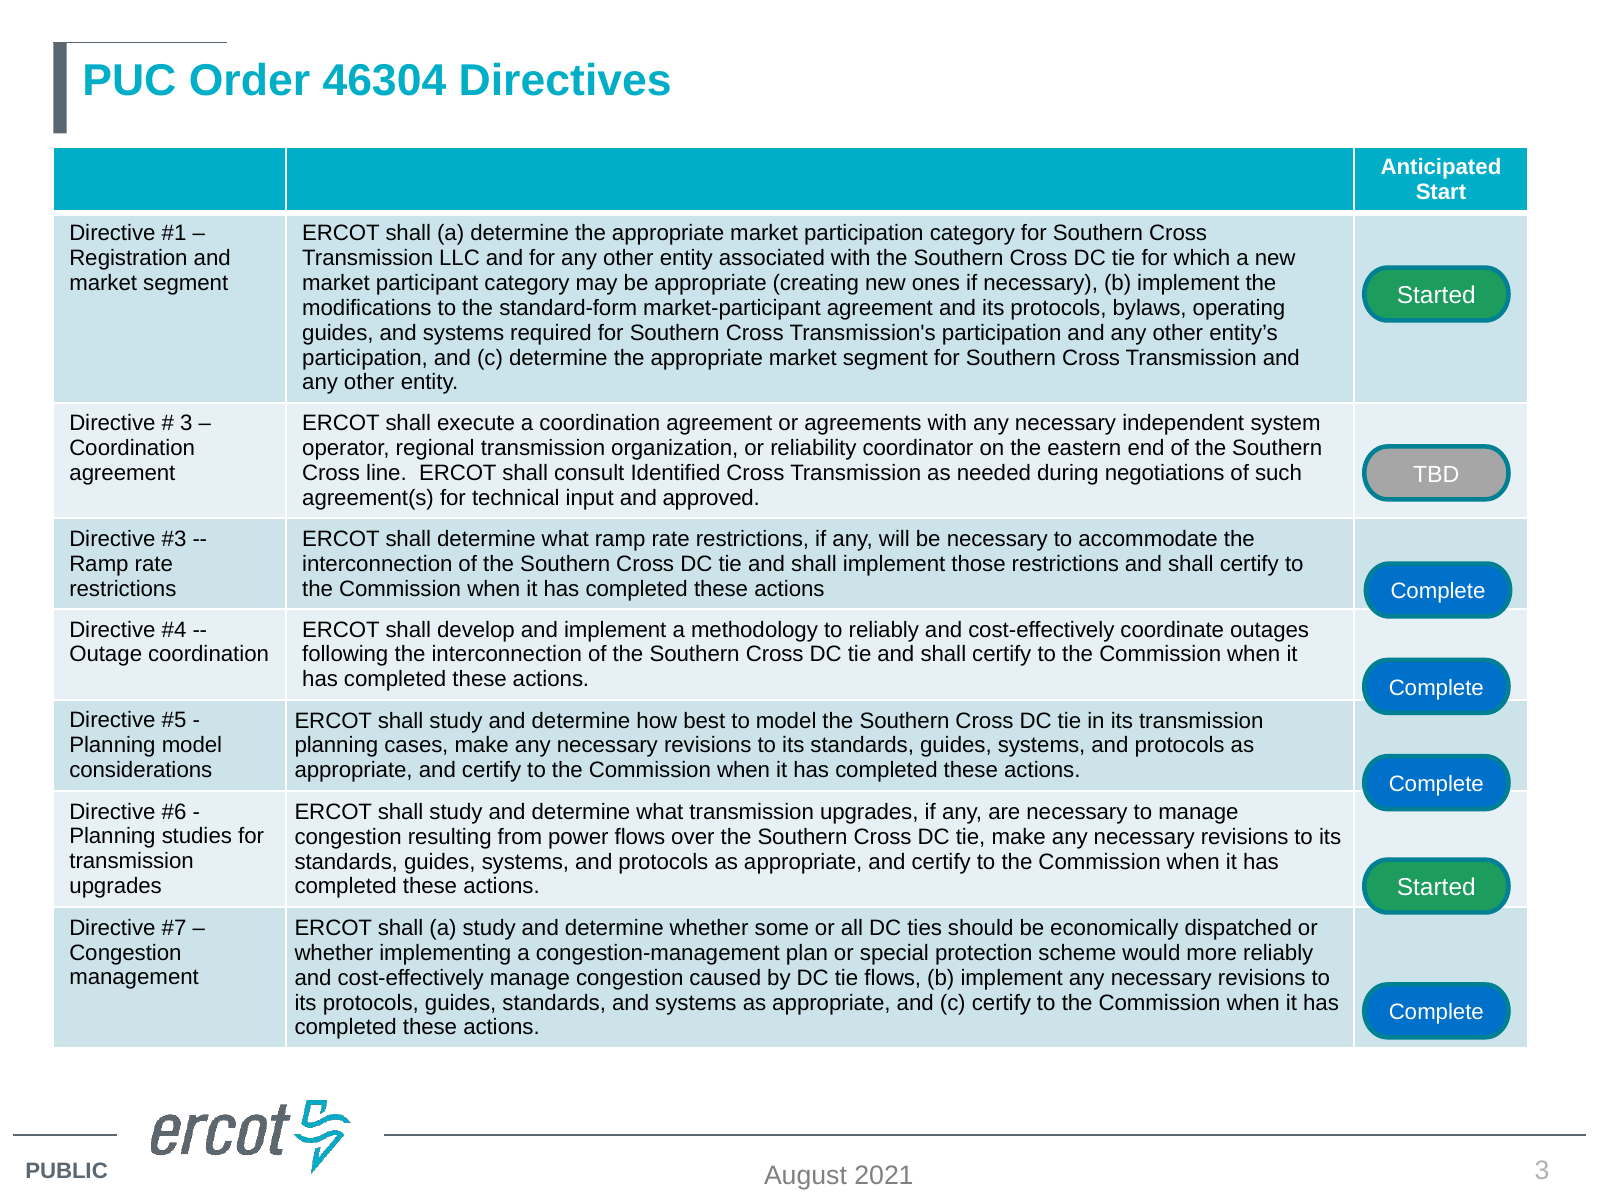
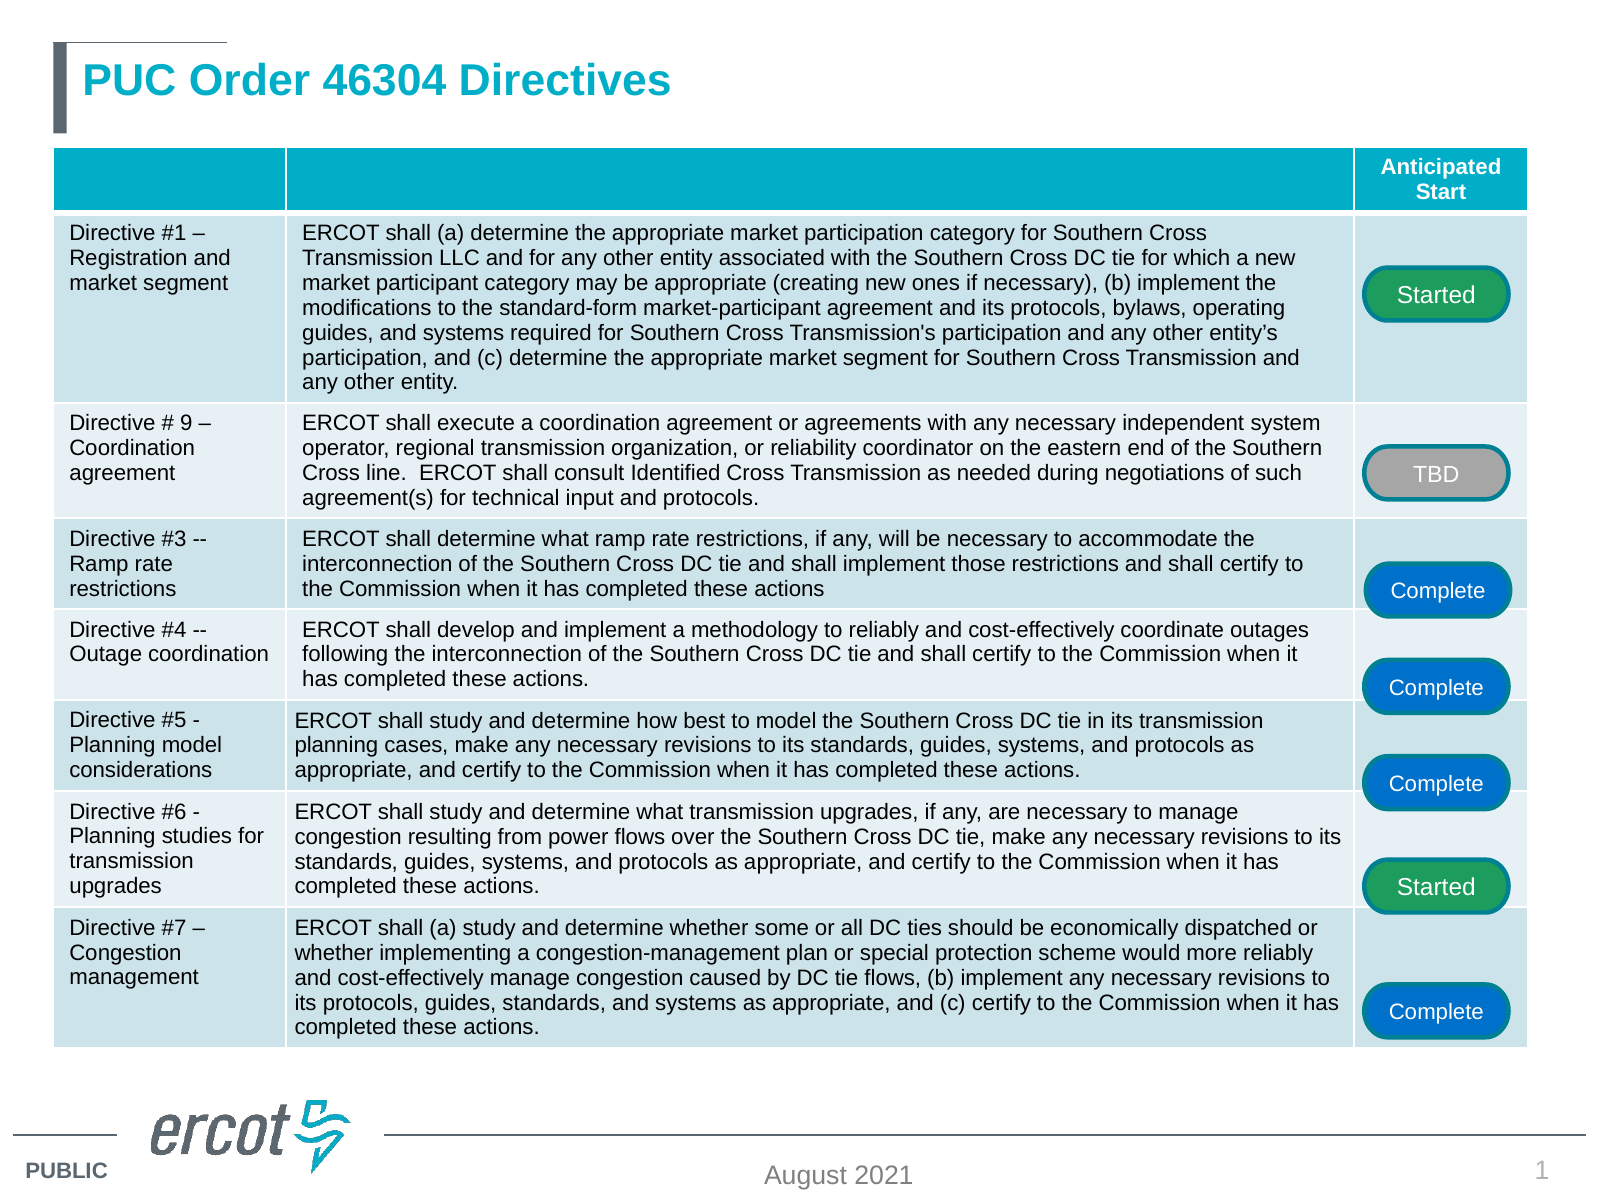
3: 3 -> 9 (186, 423)
input and approved: approved -> protocols (711, 498)
3: 3 -> 1 (1542, 1171)
